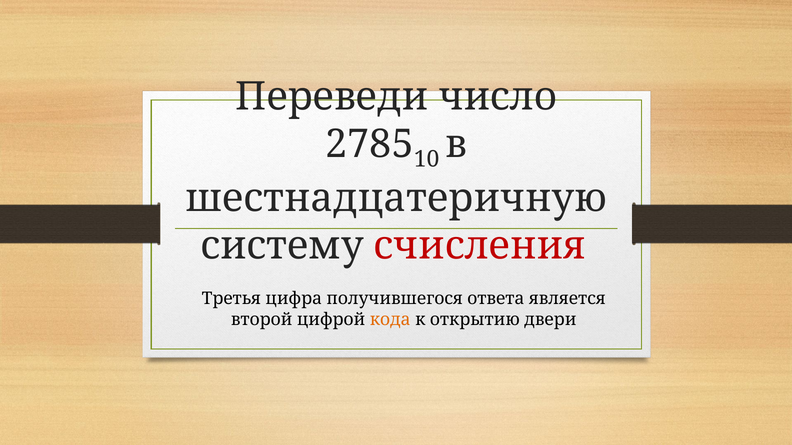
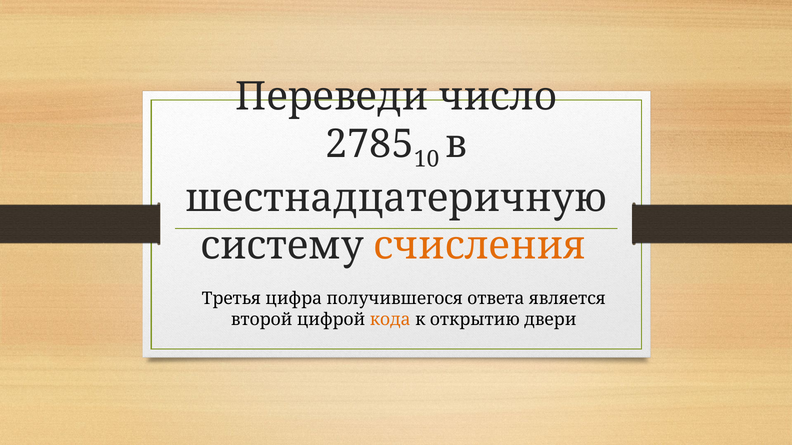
счисления colour: red -> orange (480, 246)
